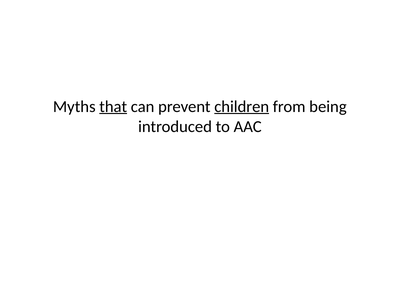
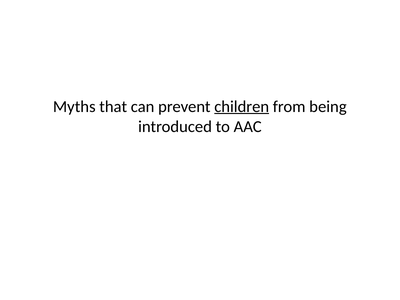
that underline: present -> none (113, 107)
